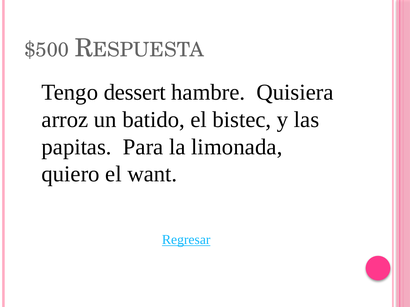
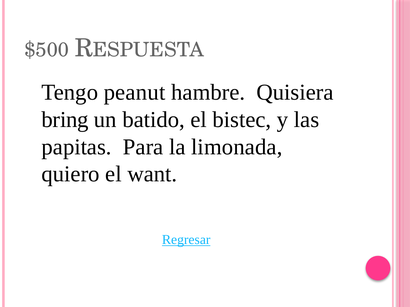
dessert: dessert -> peanut (135, 92)
arroz: arroz -> bring (65, 120)
